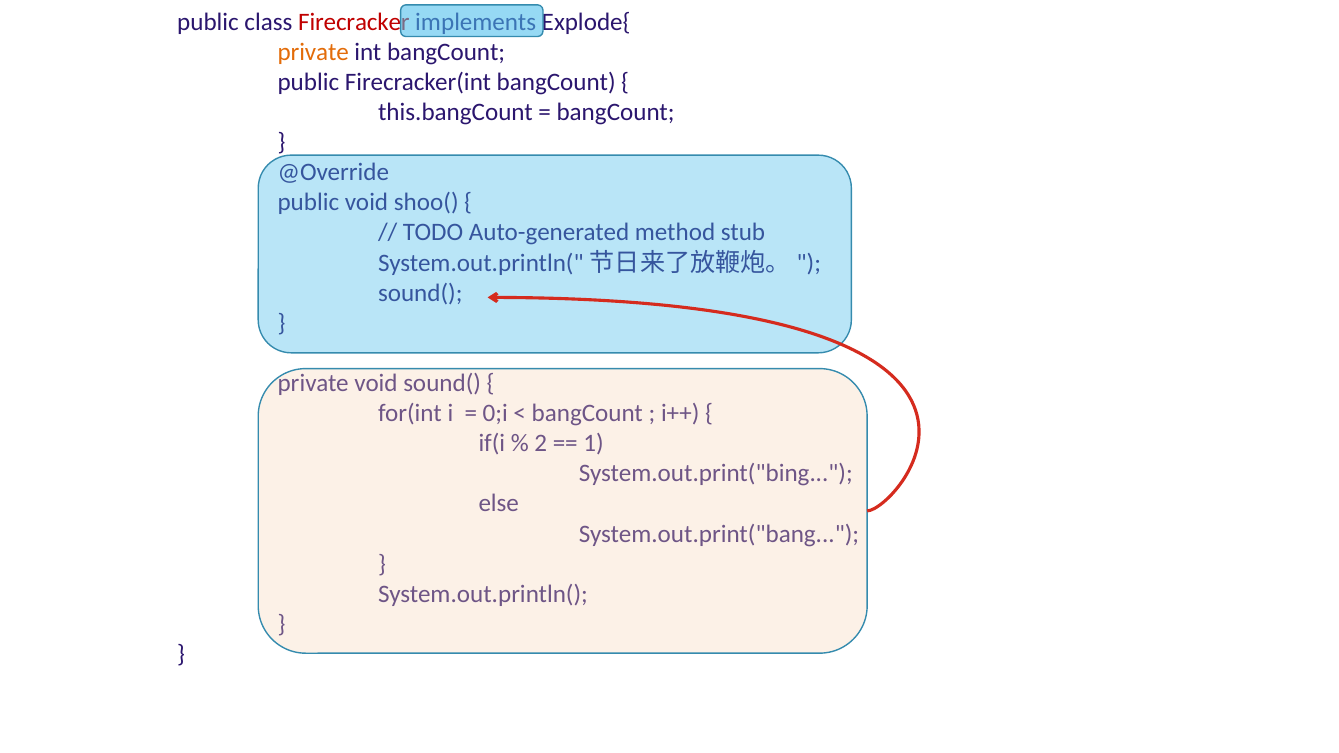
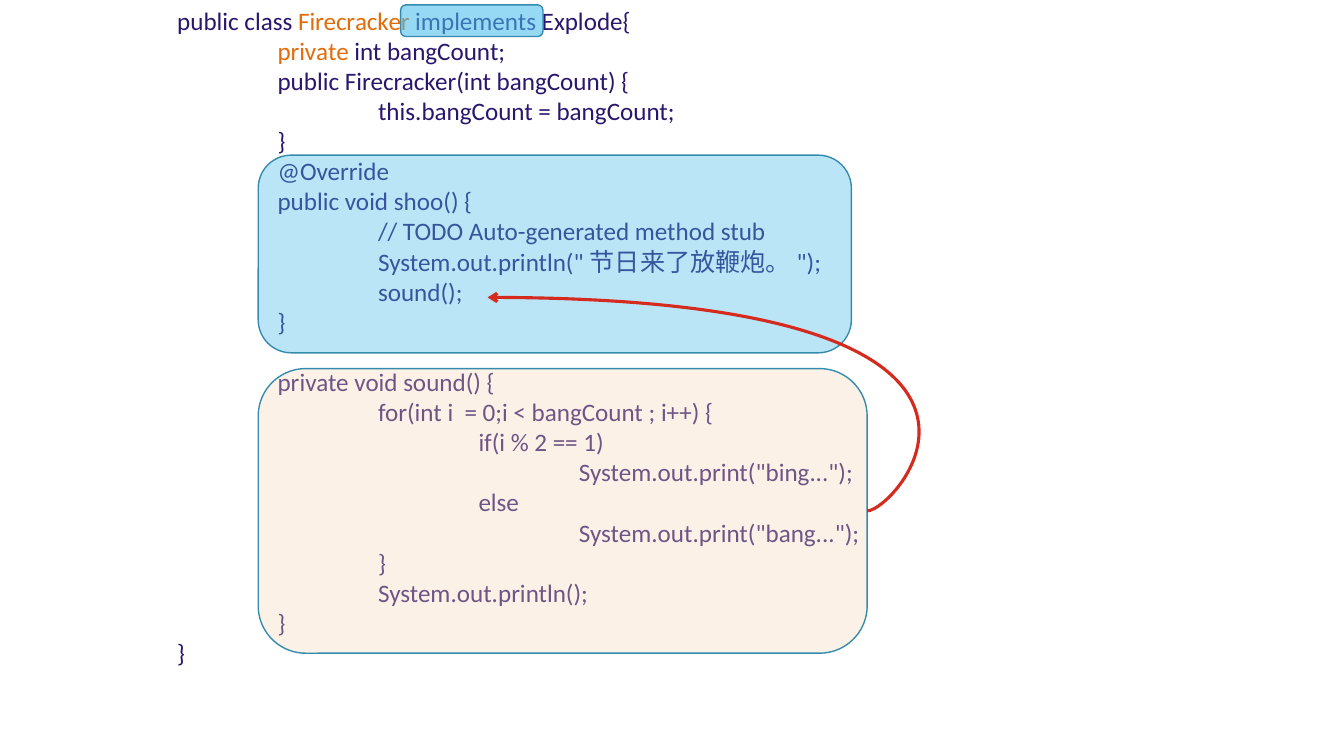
Firecracker colour: red -> orange (354, 22)
